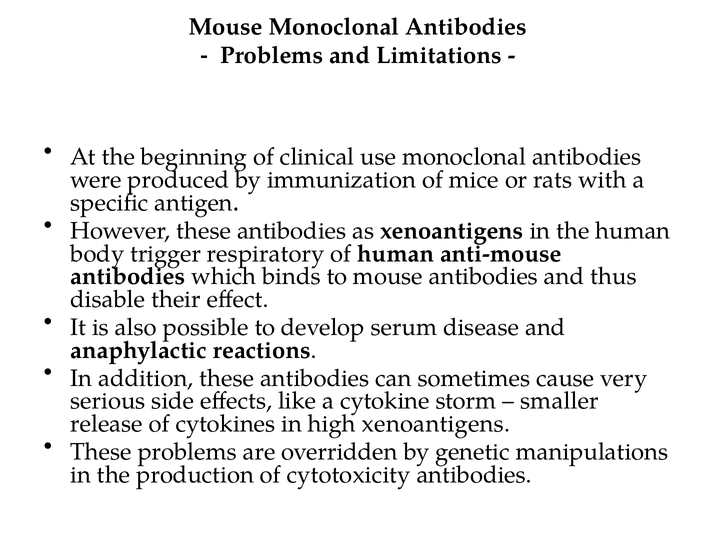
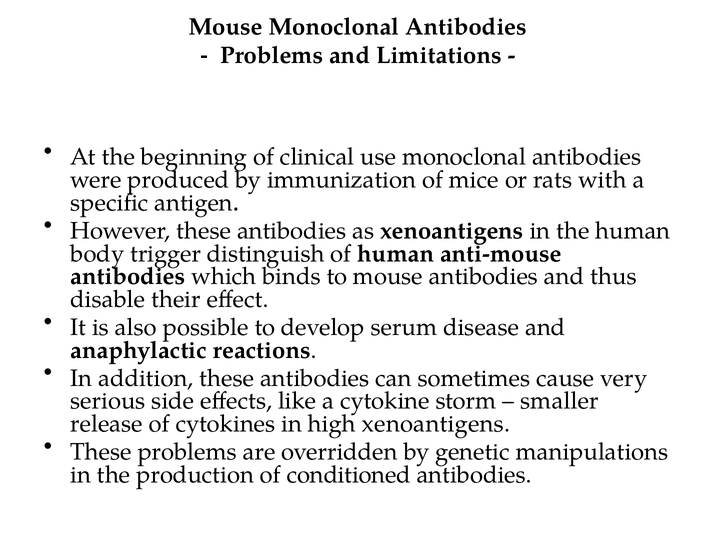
respiratory: respiratory -> distinguish (266, 253)
cytotoxicity: cytotoxicity -> conditioned (349, 474)
